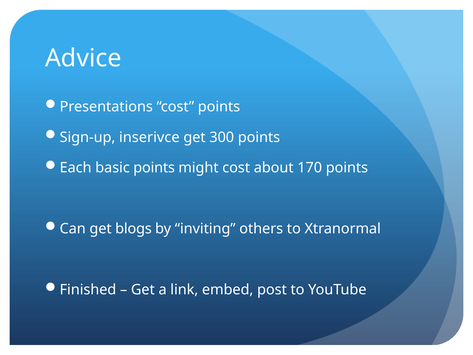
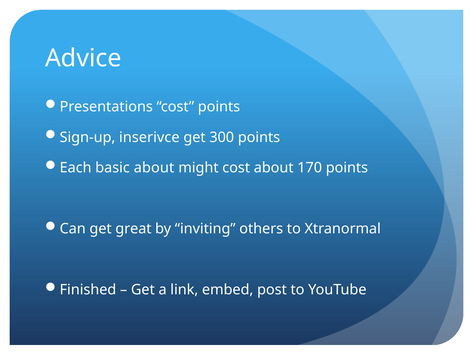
basic points: points -> about (154, 168)
blogs: blogs -> great (133, 229)
